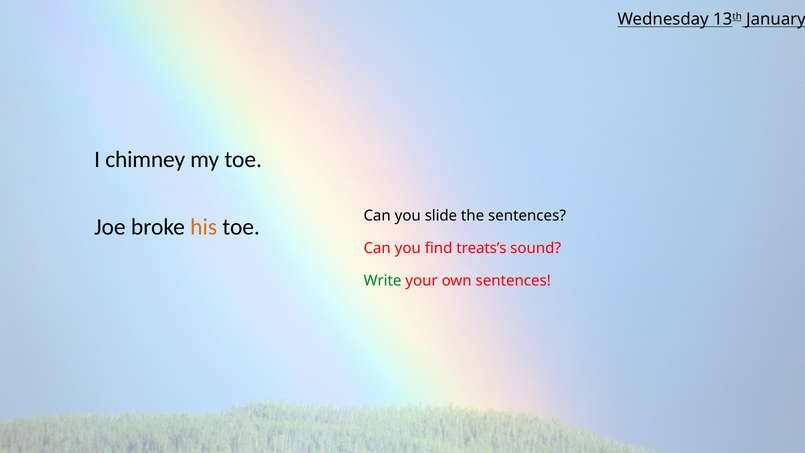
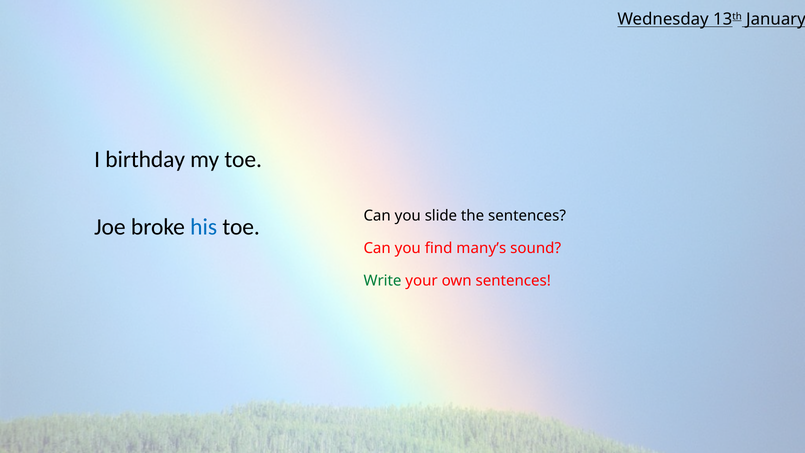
chimney: chimney -> birthday (145, 159)
his colour: orange -> blue (204, 227)
treats’s: treats’s -> many’s (481, 248)
